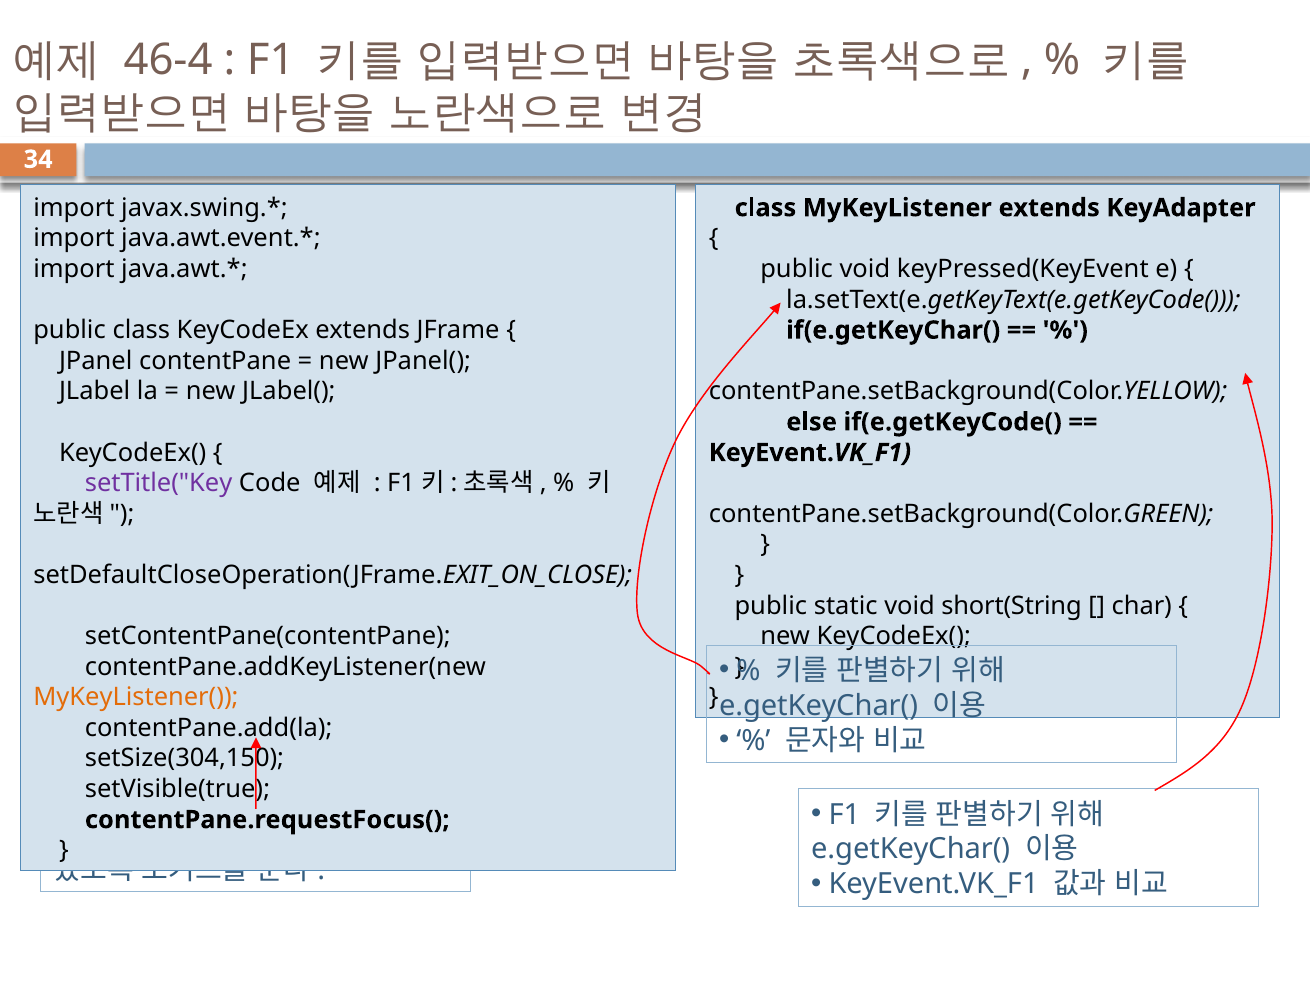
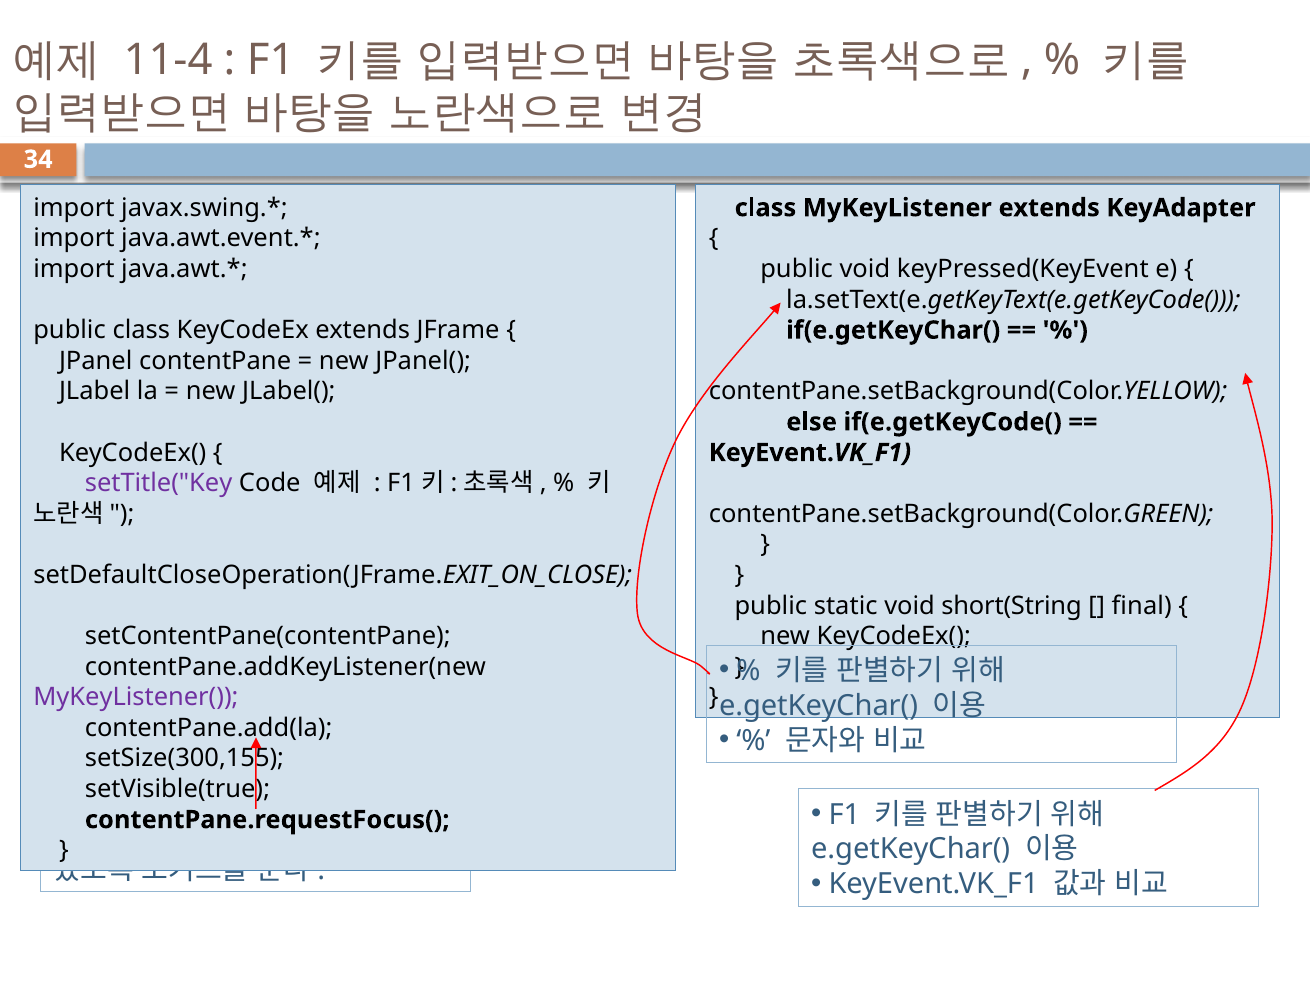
46-4: 46-4 -> 11-4 (168, 60)
char: char -> final (1142, 605)
MyKeyListener( colour: orange -> purple (136, 697)
setSize(304,150: setSize(304,150 -> setSize(300,155 (184, 758)
